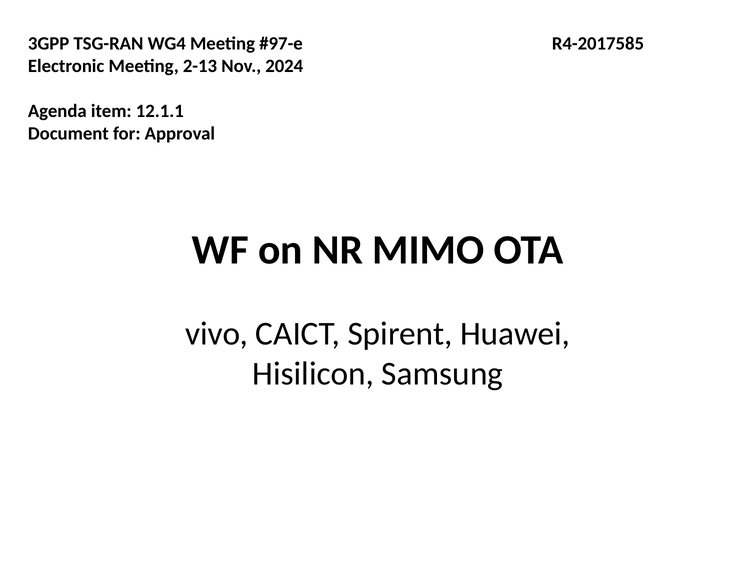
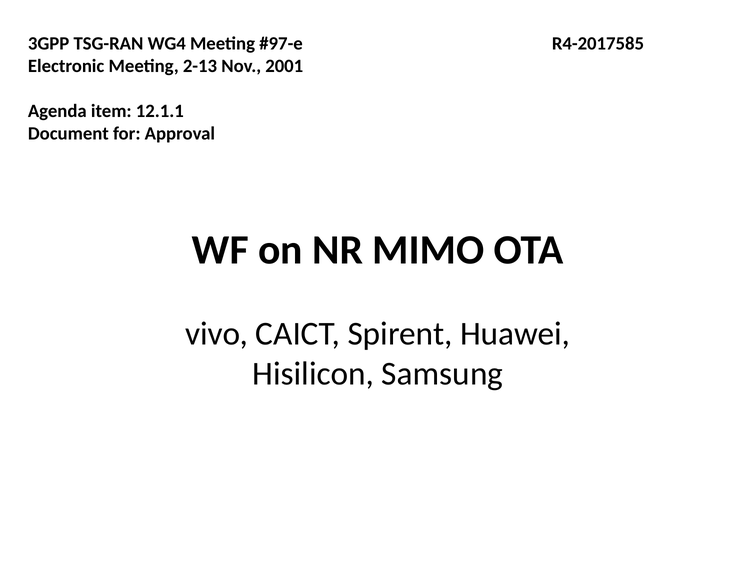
2024: 2024 -> 2001 (284, 66)
